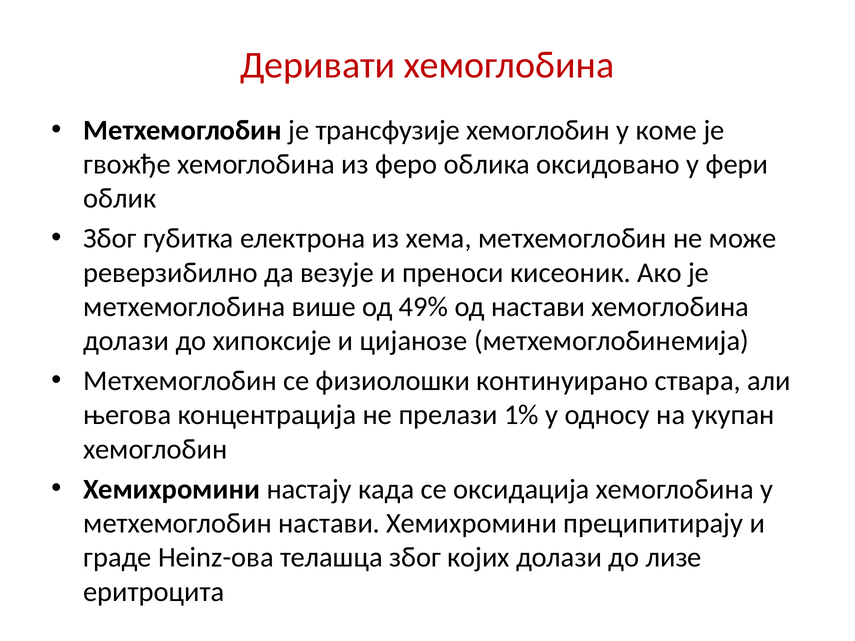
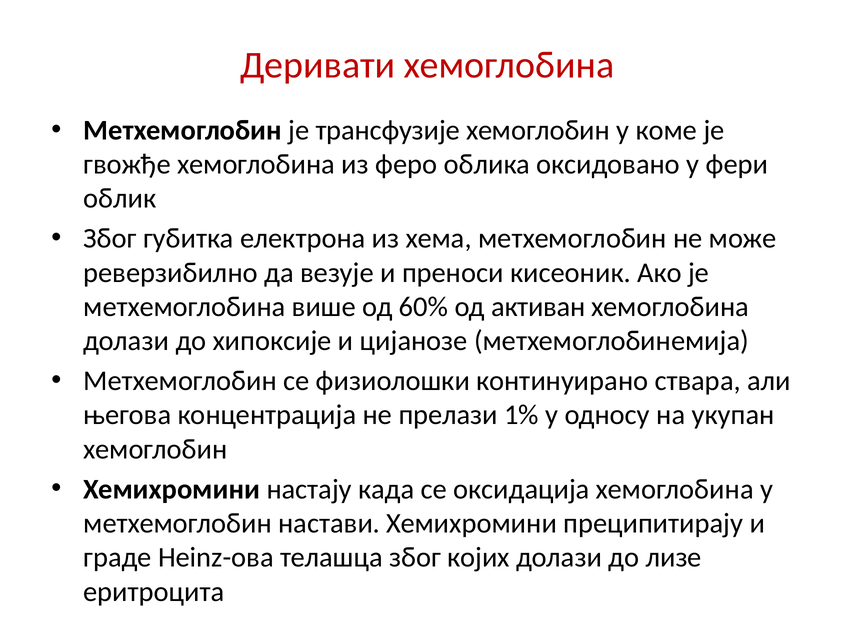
49%: 49% -> 60% (424, 307)
од настави: настави -> активан (538, 307)
